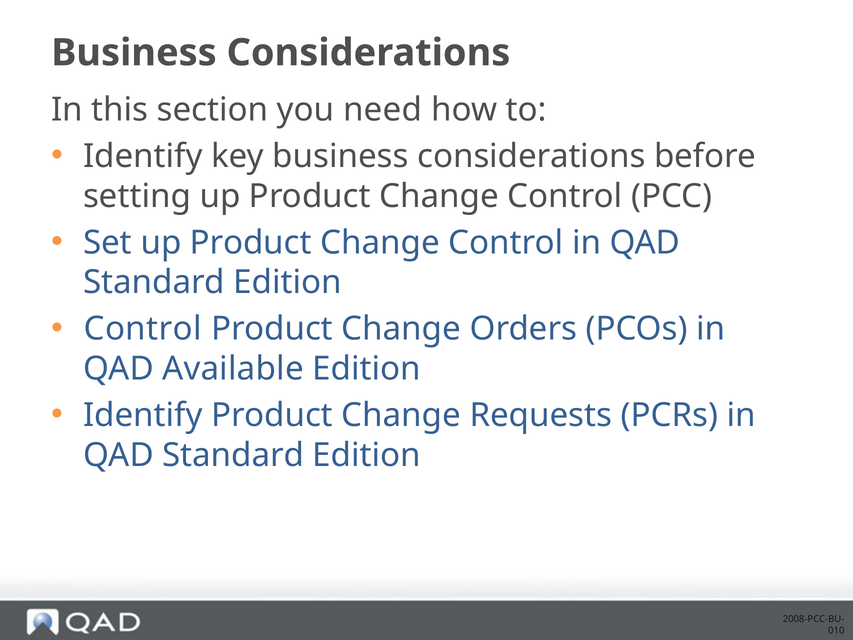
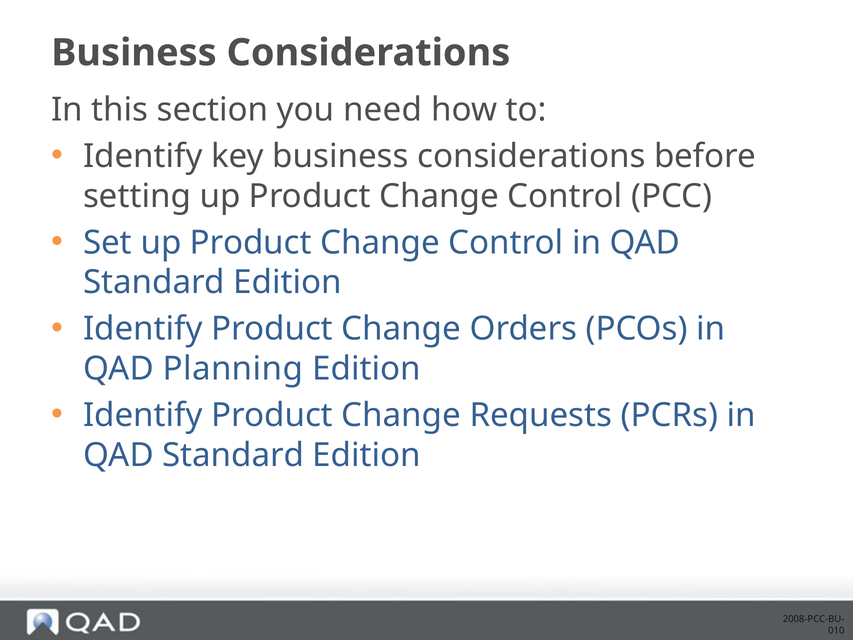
Control: Control -> Identify (143, 329)
Available: Available -> Planning (233, 369)
